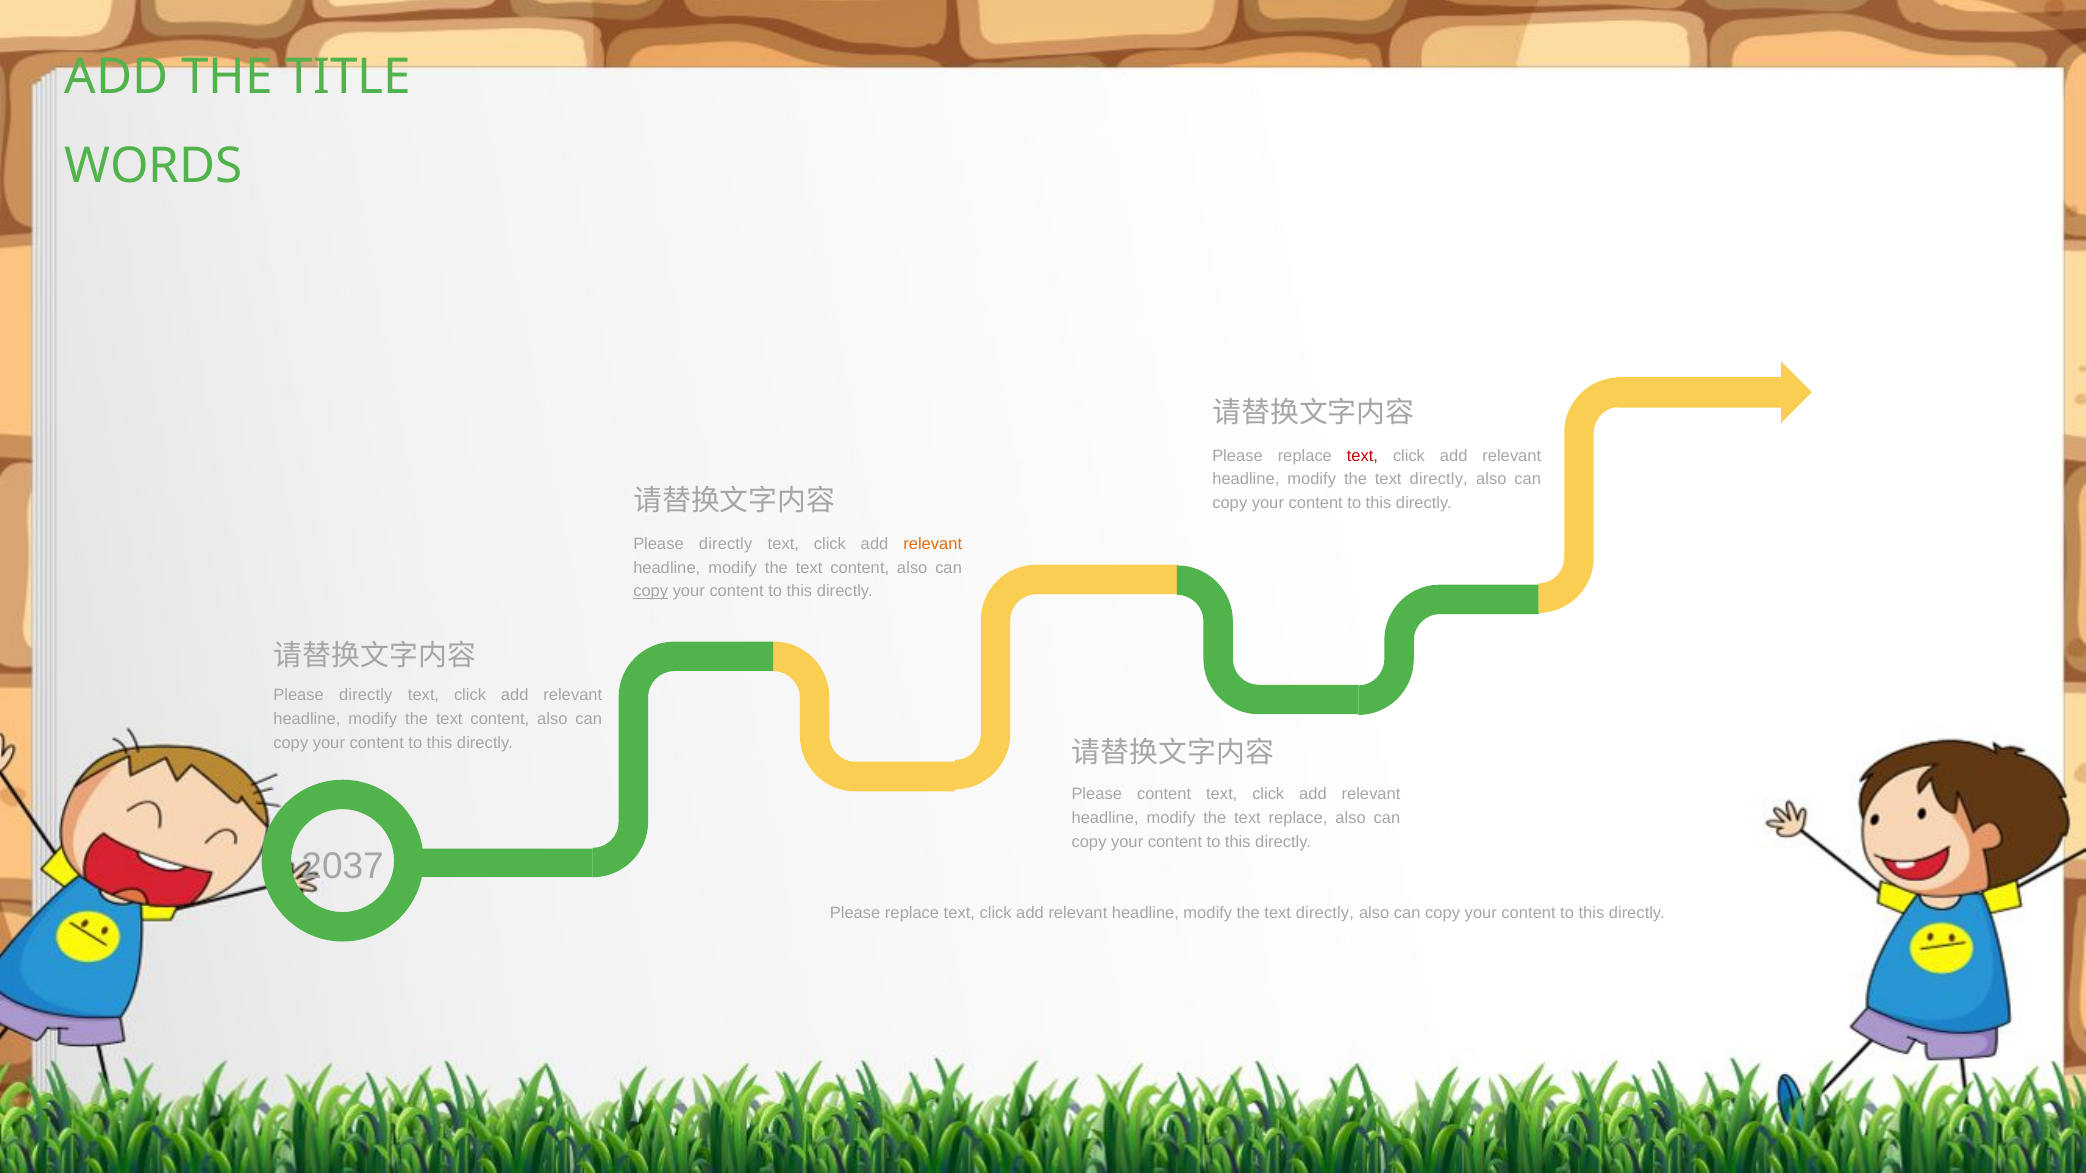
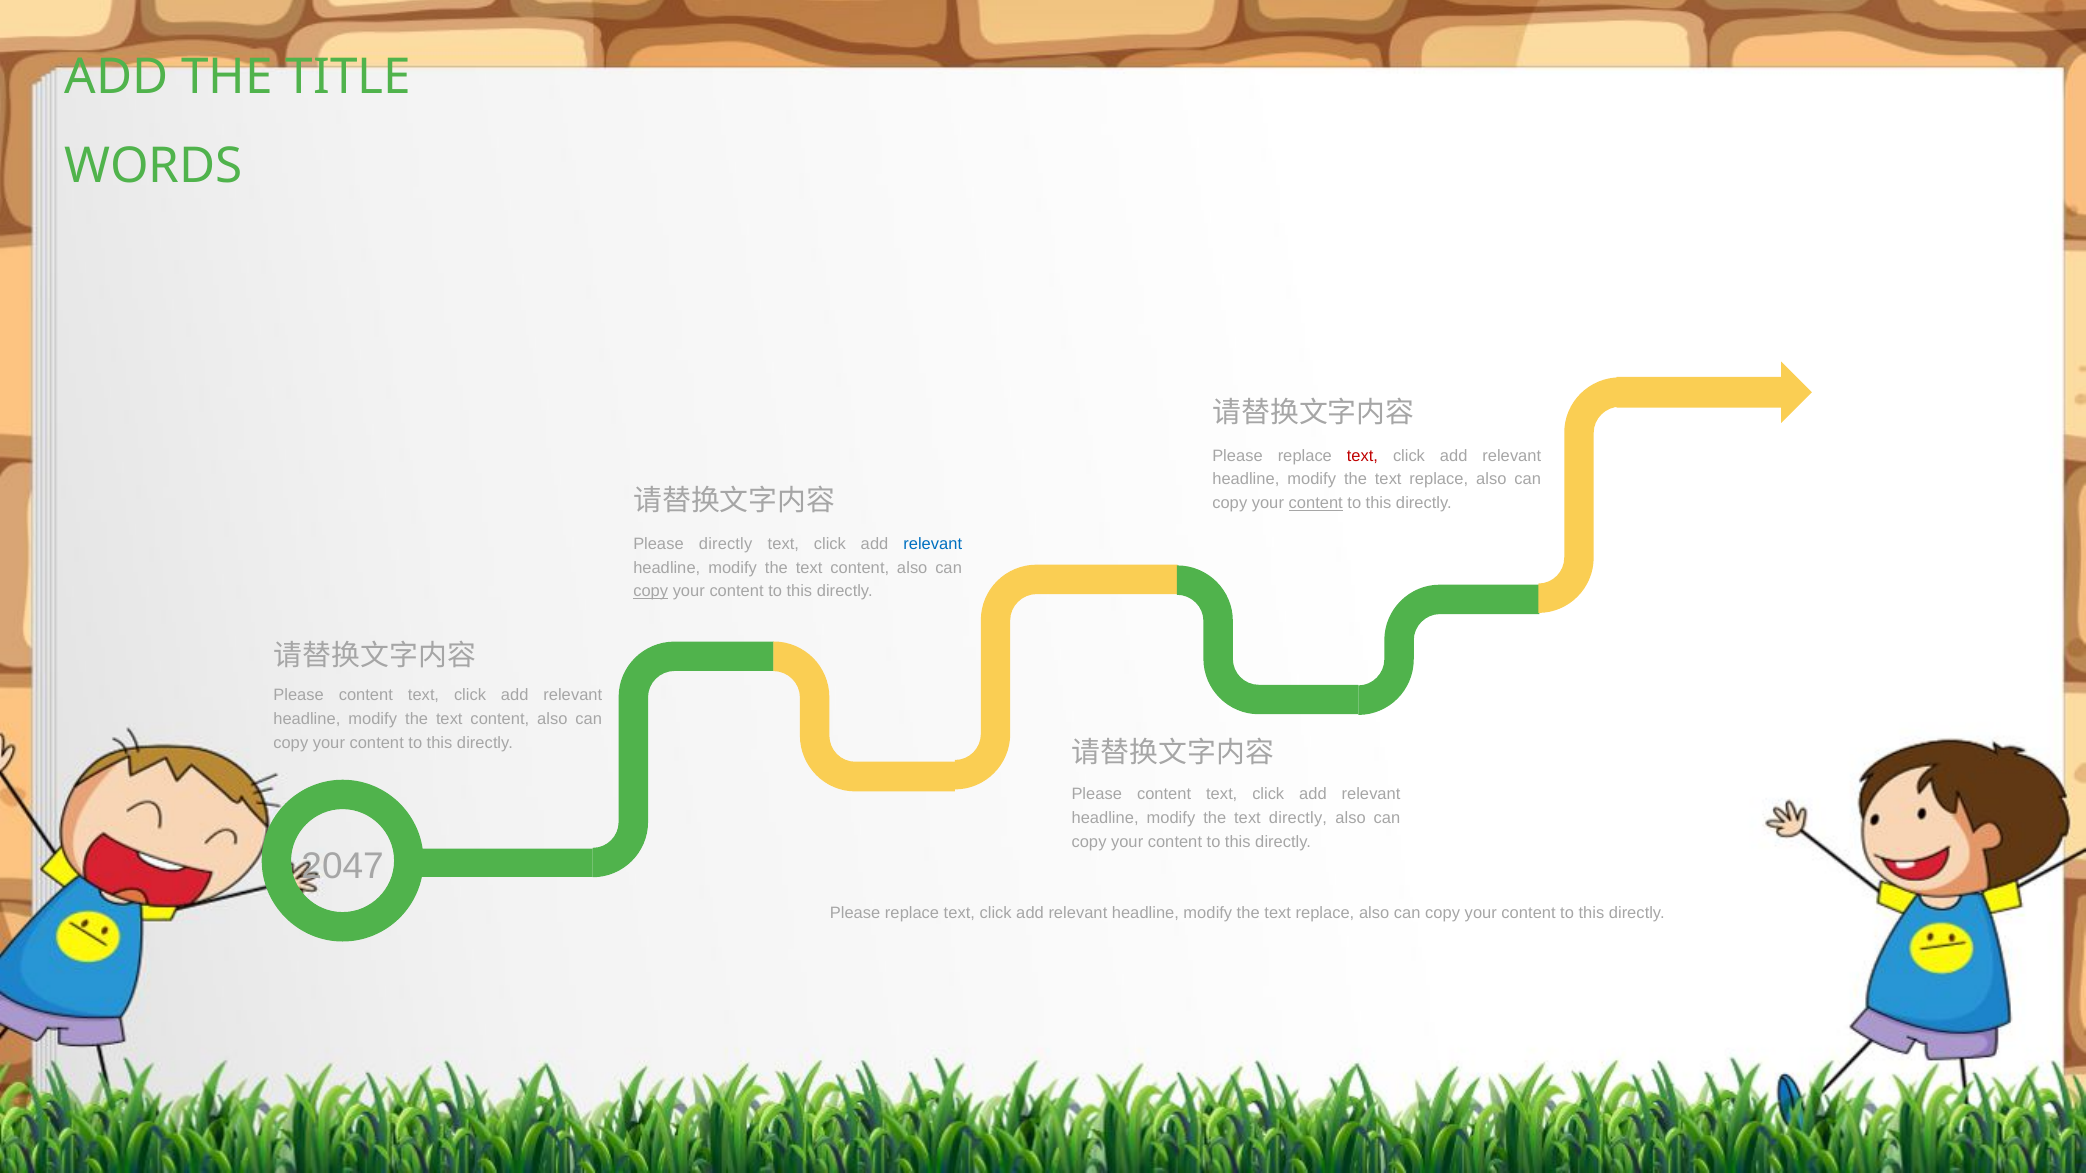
directly: directly -> replace (1439, 480)
content underline: none -> present (1316, 503)
relevant colour: orange -> blue (933, 544)
directly: directly -> content (366, 696)
text replace: replace -> directly (1298, 818)
2037: 2037 -> 2047 (343, 866)
directly: directly -> replace (1325, 913)
